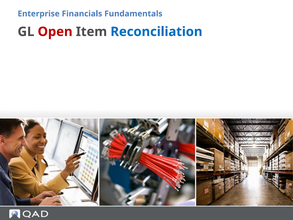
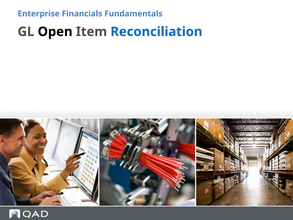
Open colour: red -> black (55, 32)
